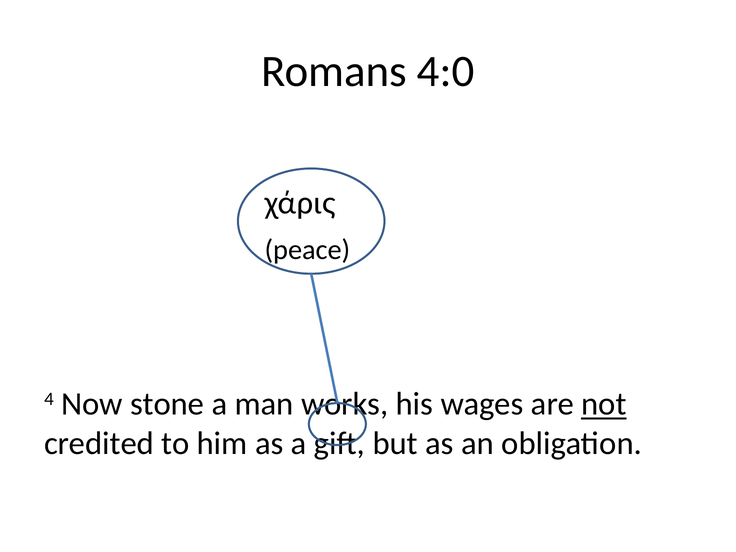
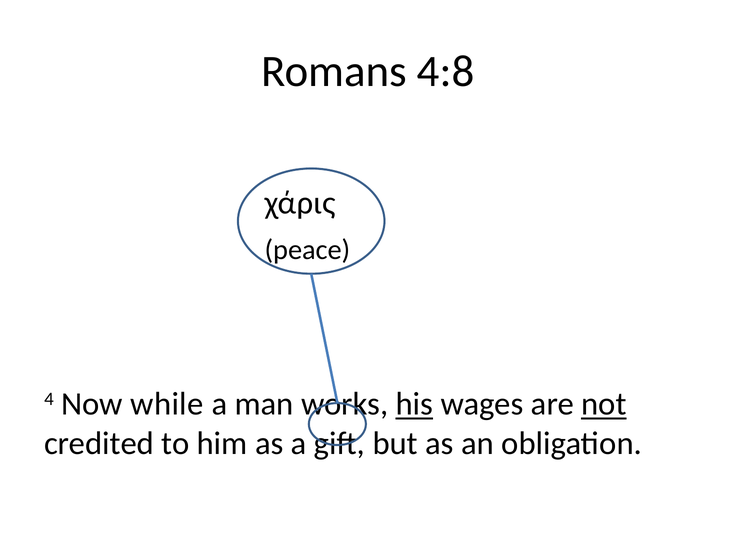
4:0: 4:0 -> 4:8 (446, 71)
stone: stone -> while (167, 404)
his underline: none -> present (414, 404)
